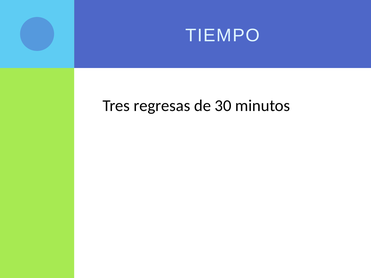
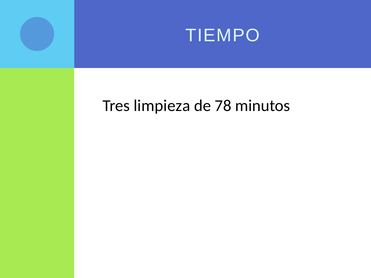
regresas: regresas -> limpieza (162, 106)
30: 30 -> 78 (223, 106)
